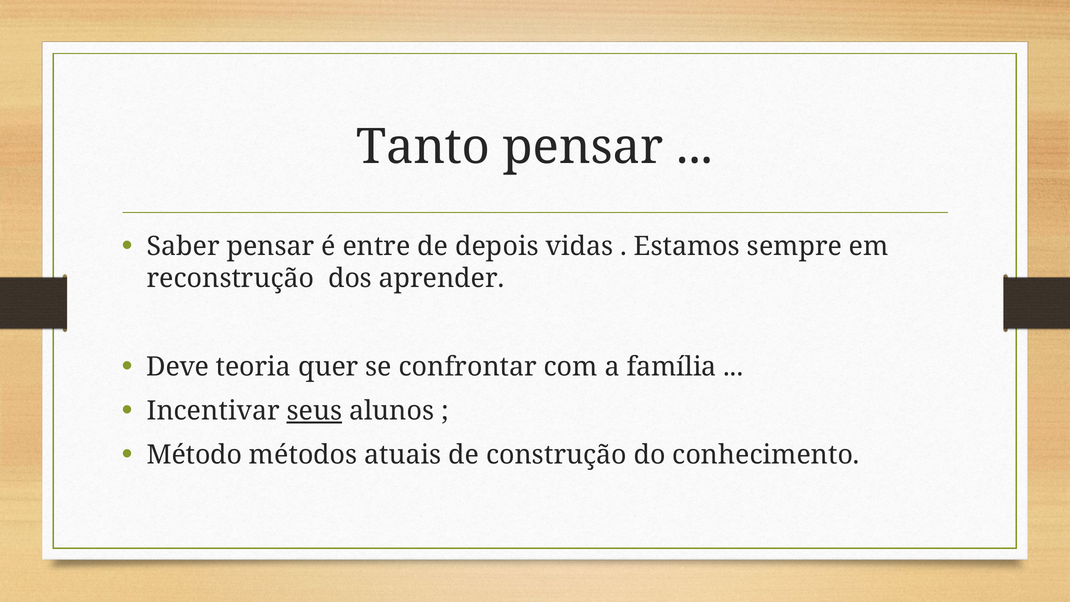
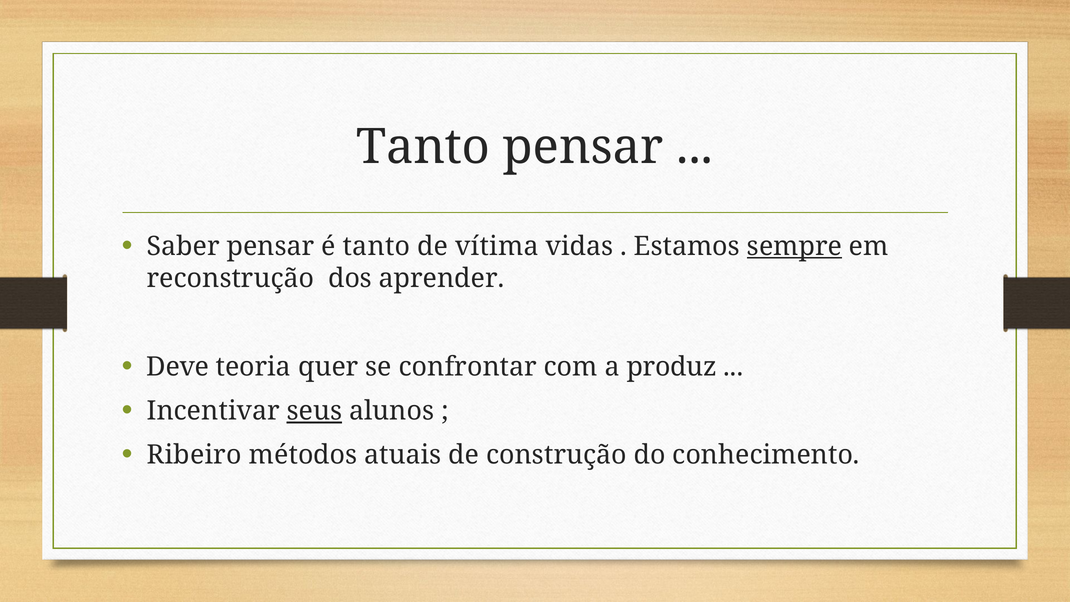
é entre: entre -> tanto (376, 246)
depois: depois -> vítima (497, 246)
sempre underline: none -> present (794, 246)
família: família -> produz (672, 367)
Método: Método -> Ribeiro (194, 455)
